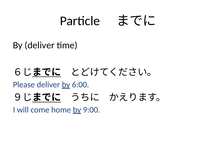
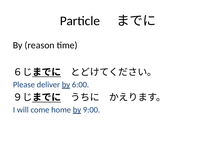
By deliver: deliver -> reason (40, 45)
